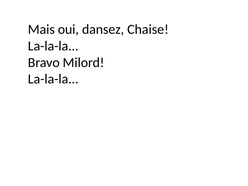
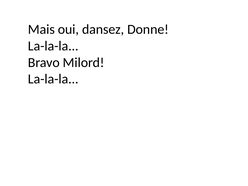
Chaise: Chaise -> Donne (148, 29)
